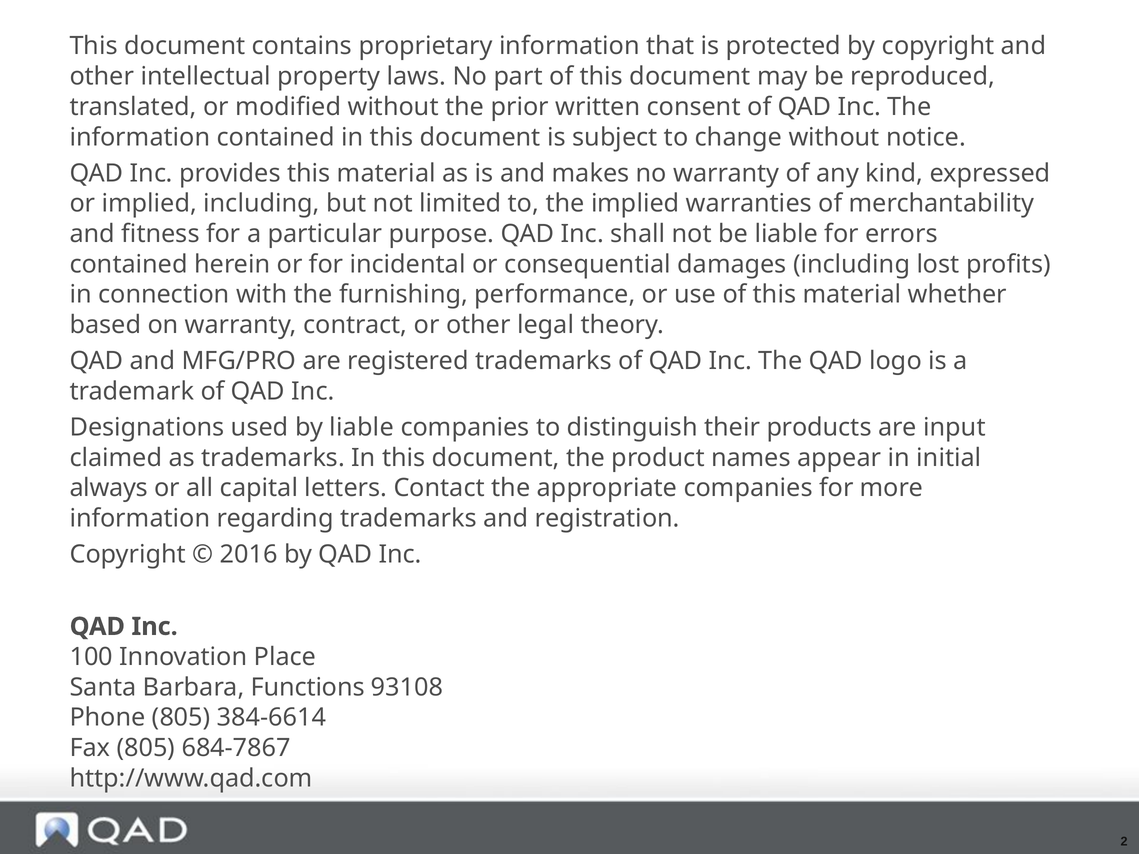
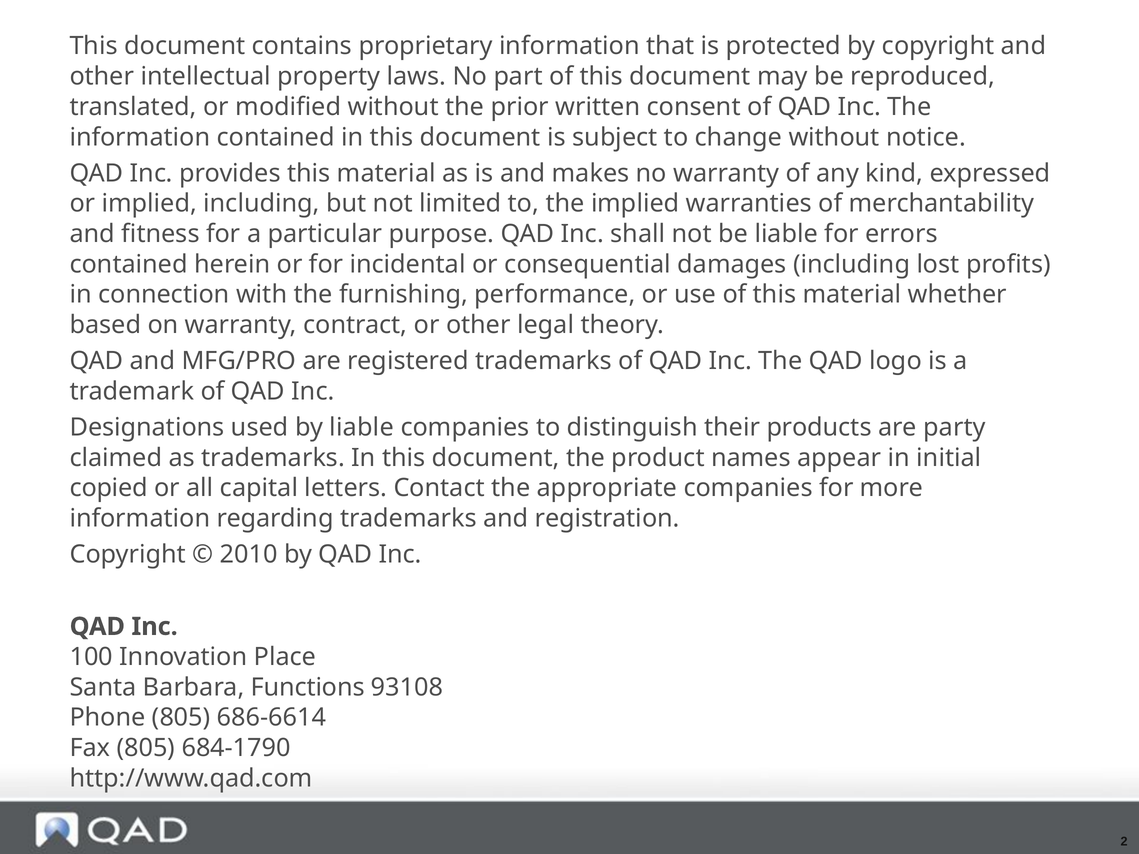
input: input -> party (954, 428)
always: always -> copied (109, 488)
2016: 2016 -> 2010 (249, 555)
384-6614: 384-6614 -> 686-6614 (271, 718)
684-7867: 684-7867 -> 684-1790 (236, 748)
